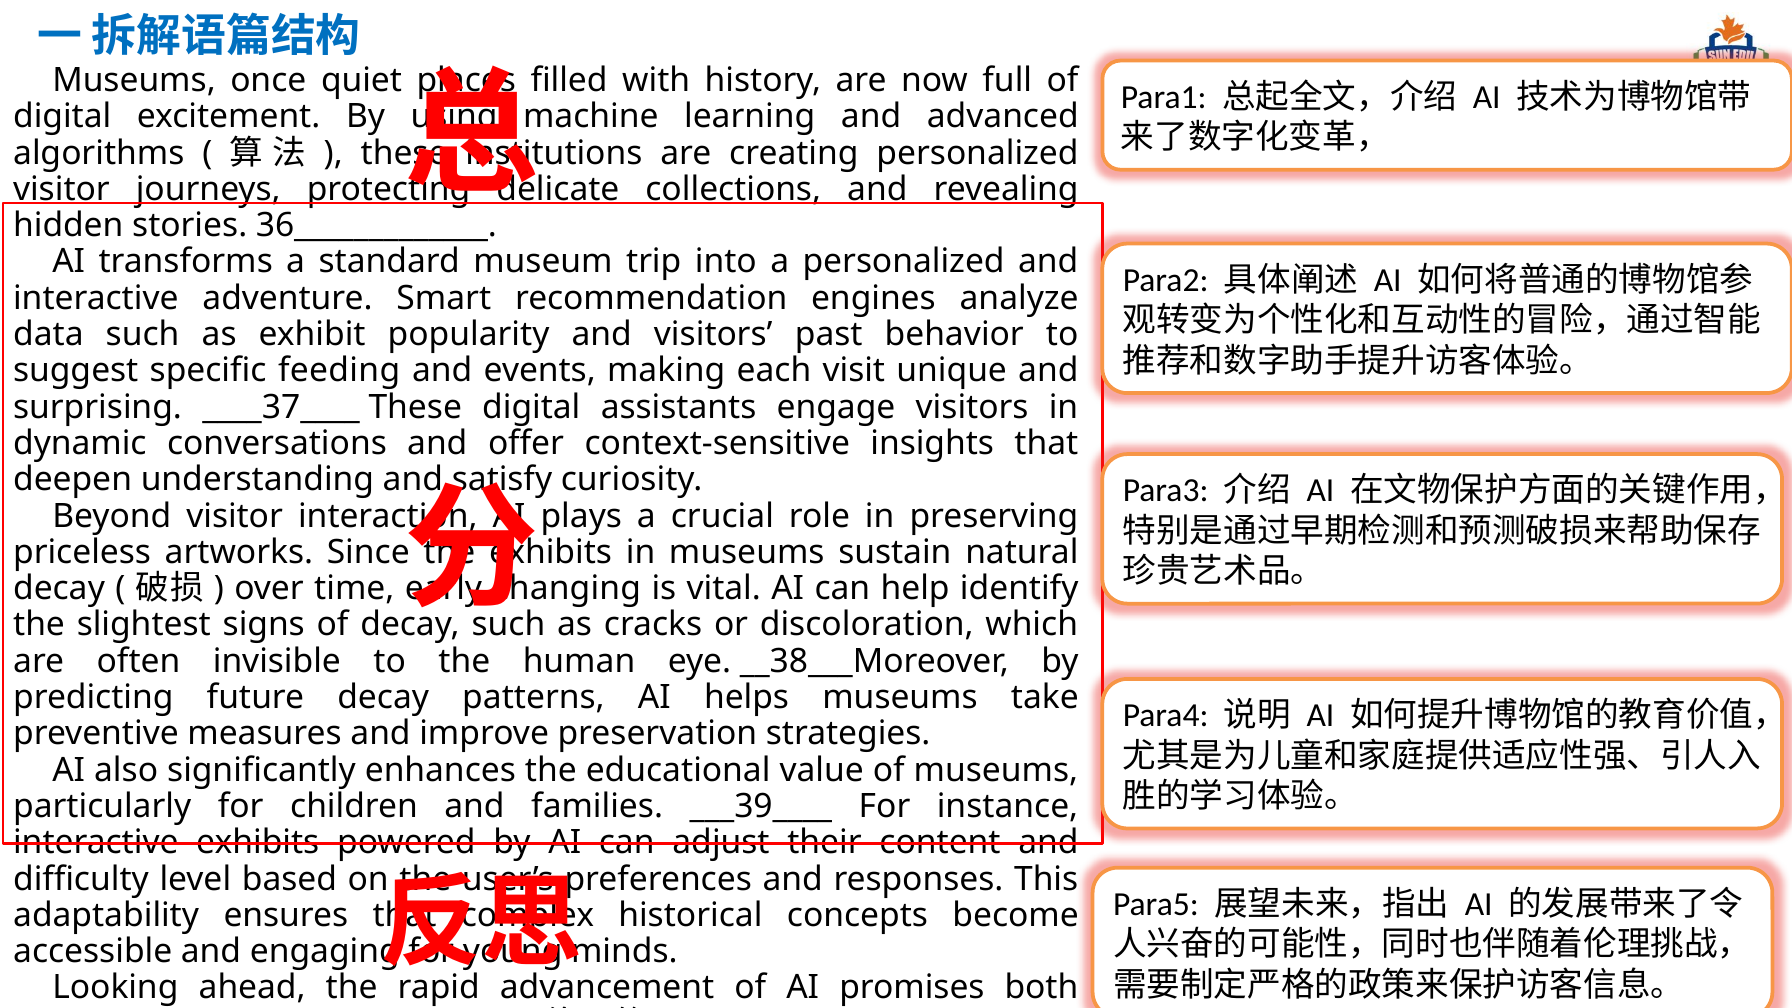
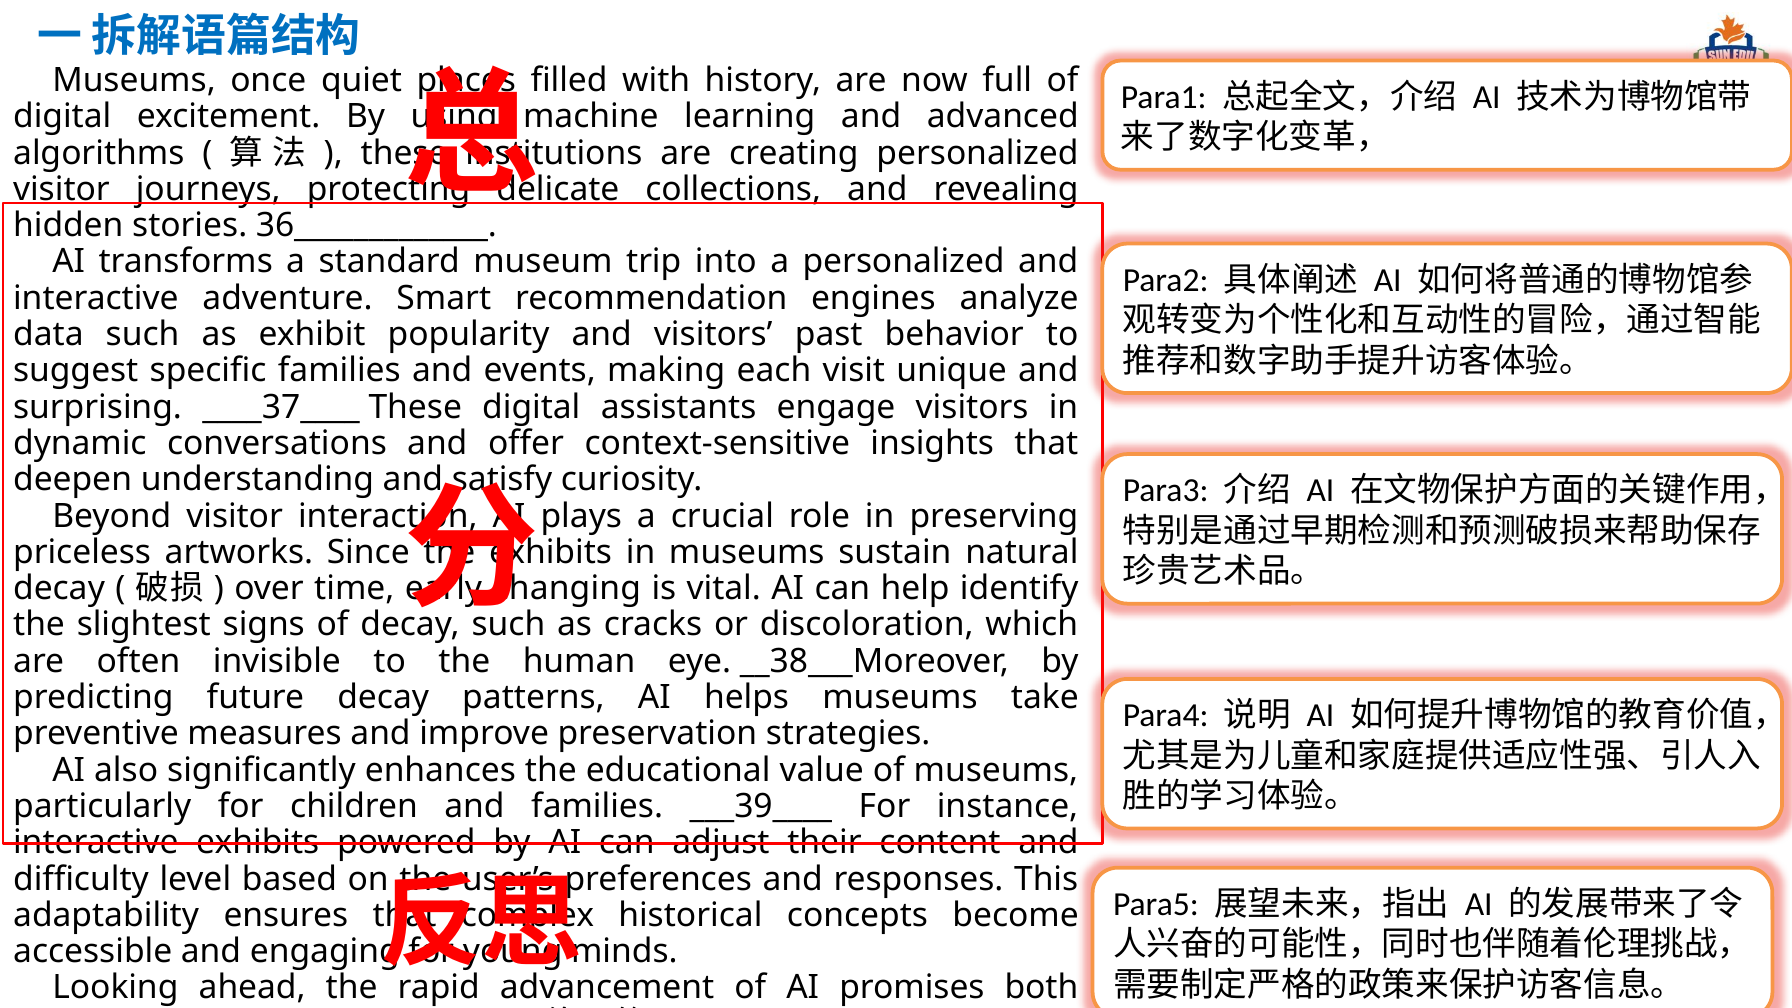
specific feeding: feeding -> families (339, 371)
